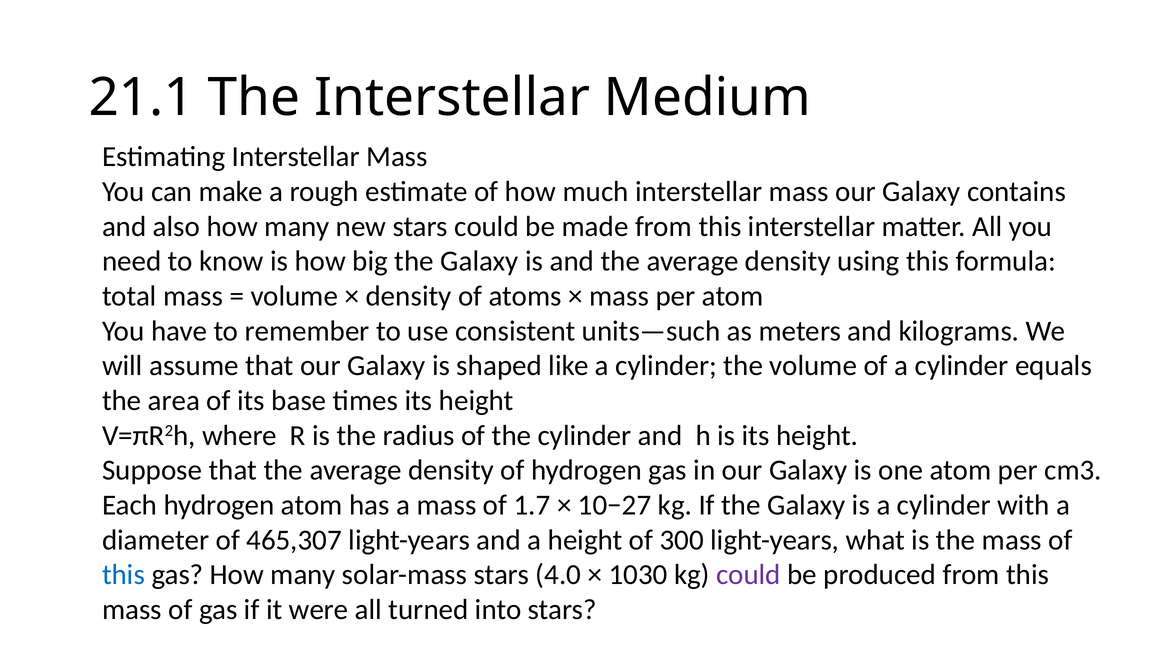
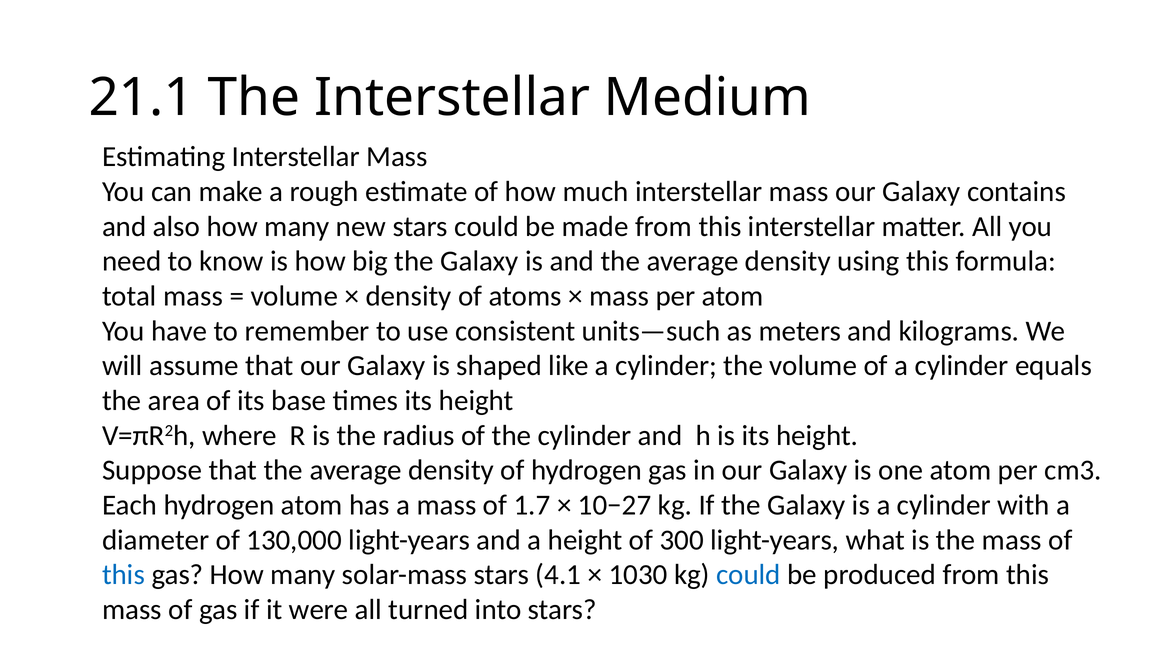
465,307: 465,307 -> 130,000 (294, 540)
4.0: 4.0 -> 4.1 (558, 575)
could colour: purple -> blue (748, 575)
